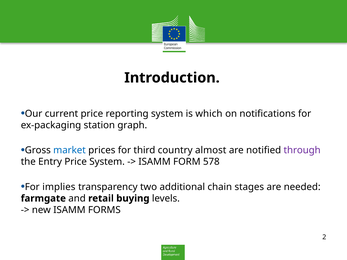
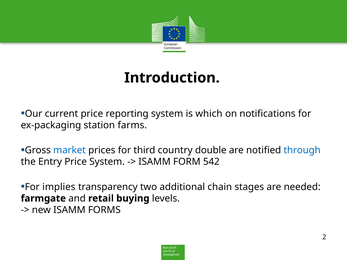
graph: graph -> farms (132, 125)
almost: almost -> double (211, 150)
through colour: purple -> blue (302, 150)
578: 578 -> 542 (211, 162)
